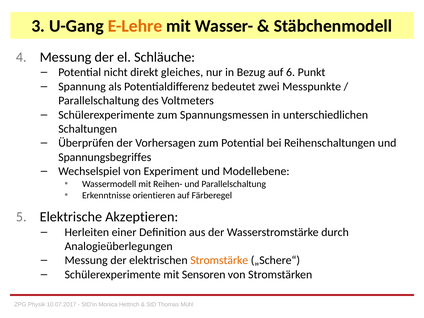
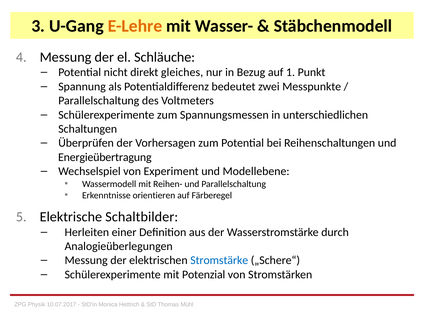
6: 6 -> 1 (291, 72)
Spannungsbegriffes: Spannungsbegriffes -> Energieübertragung (105, 157)
Akzeptieren: Akzeptieren -> Schaltbilder (142, 217)
Stromstärke colour: orange -> blue (219, 260)
Sensoren: Sensoren -> Potenzial (204, 275)
